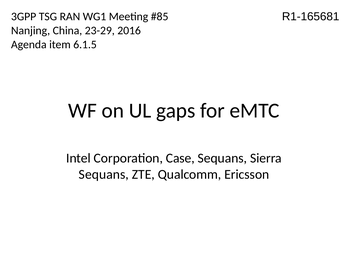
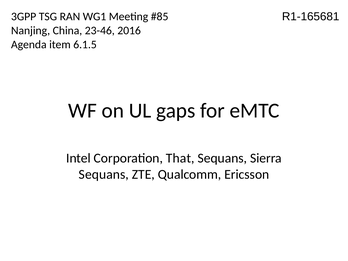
23-29: 23-29 -> 23-46 (100, 31)
Case: Case -> That (180, 158)
